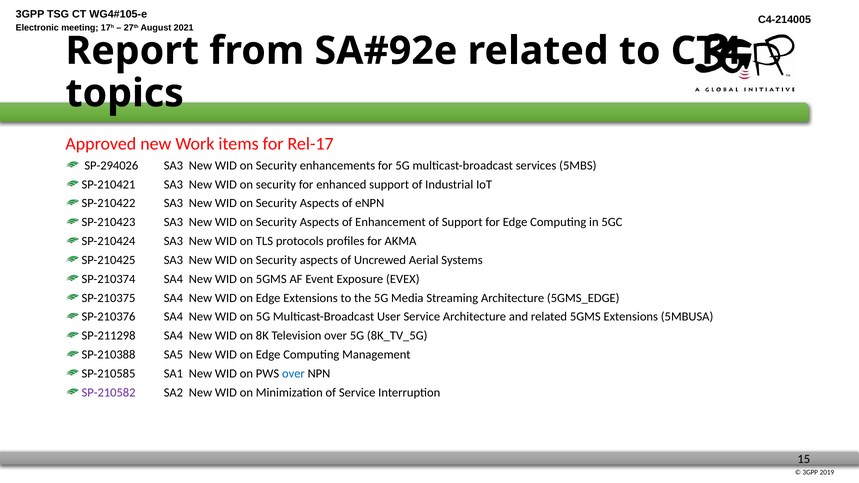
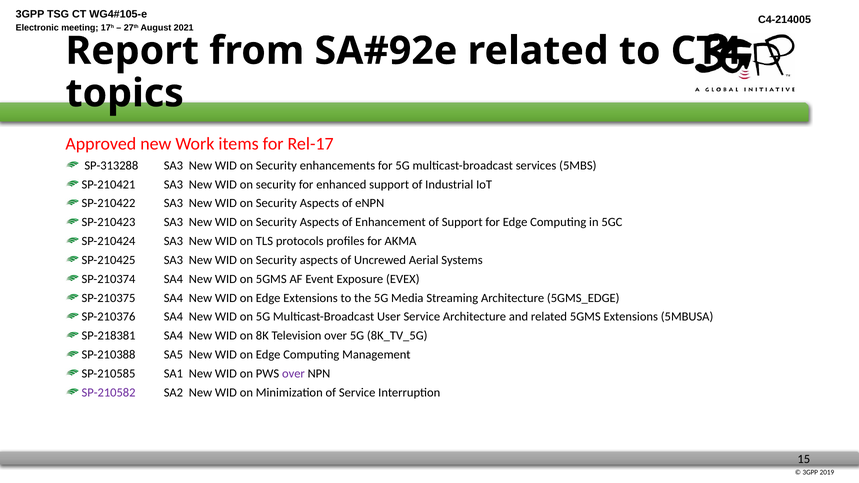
SP-294026: SP-294026 -> SP-313288 (111, 166)
SP-211298: SP-211298 -> SP-218381 (109, 336)
over colour: blue -> purple (293, 374)
